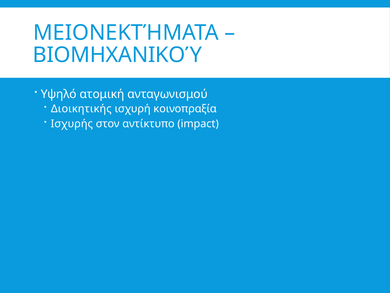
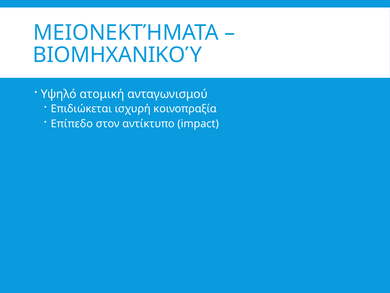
Διοικητικής: Διοικητικής -> Επιδιώκεται (81, 109)
Ισχυρής: Ισχυρής -> Επίπεδο (72, 124)
